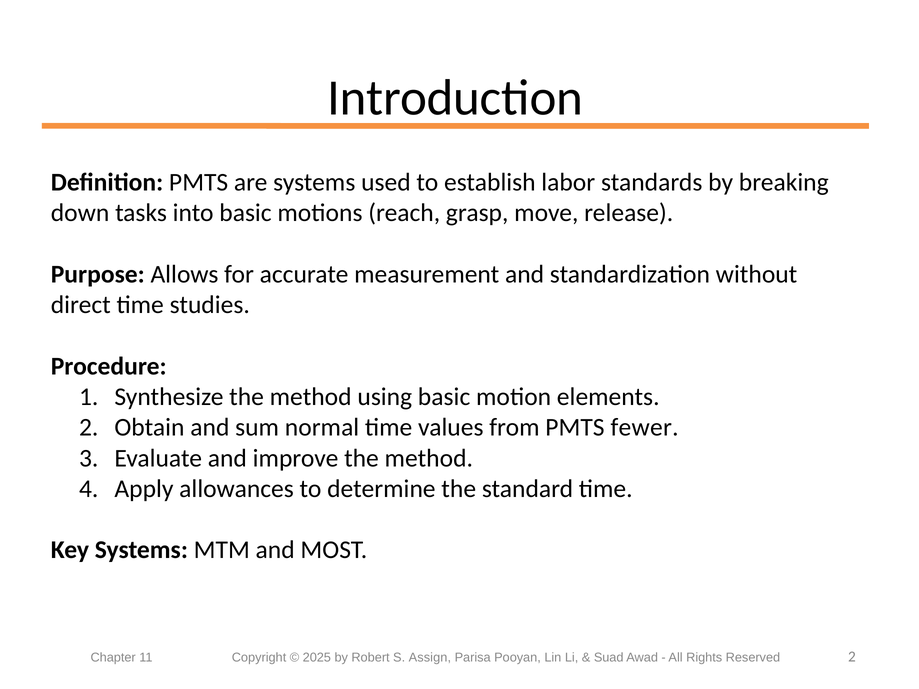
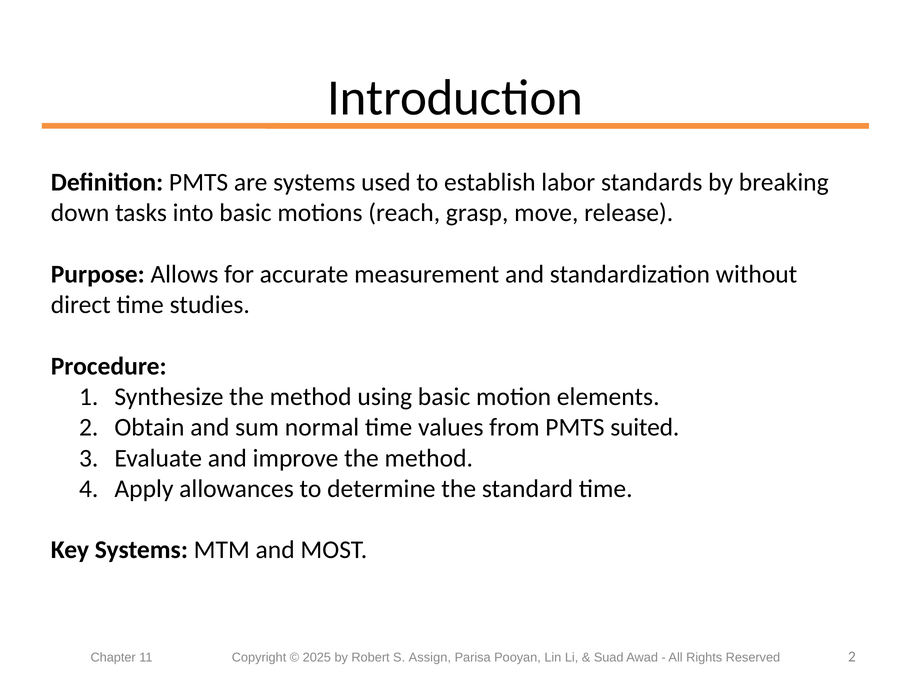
fewer: fewer -> suited (645, 428)
